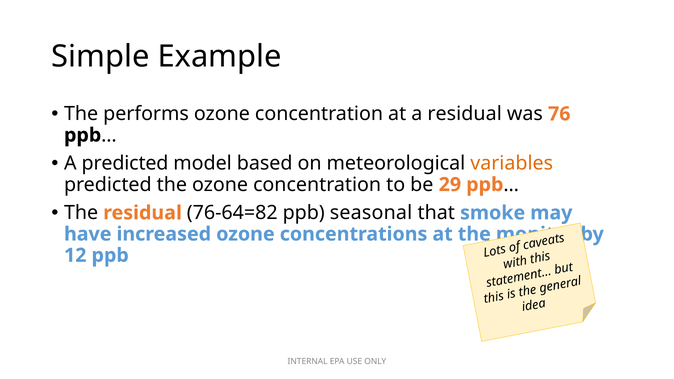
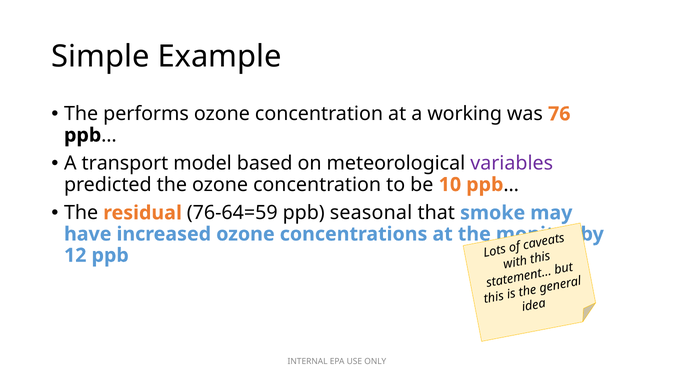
a residual: residual -> working (465, 114)
A predicted: predicted -> transport (125, 163)
variables colour: orange -> purple (512, 163)
29: 29 -> 10 (450, 185)
76-64=82: 76-64=82 -> 76-64=59 (232, 213)
